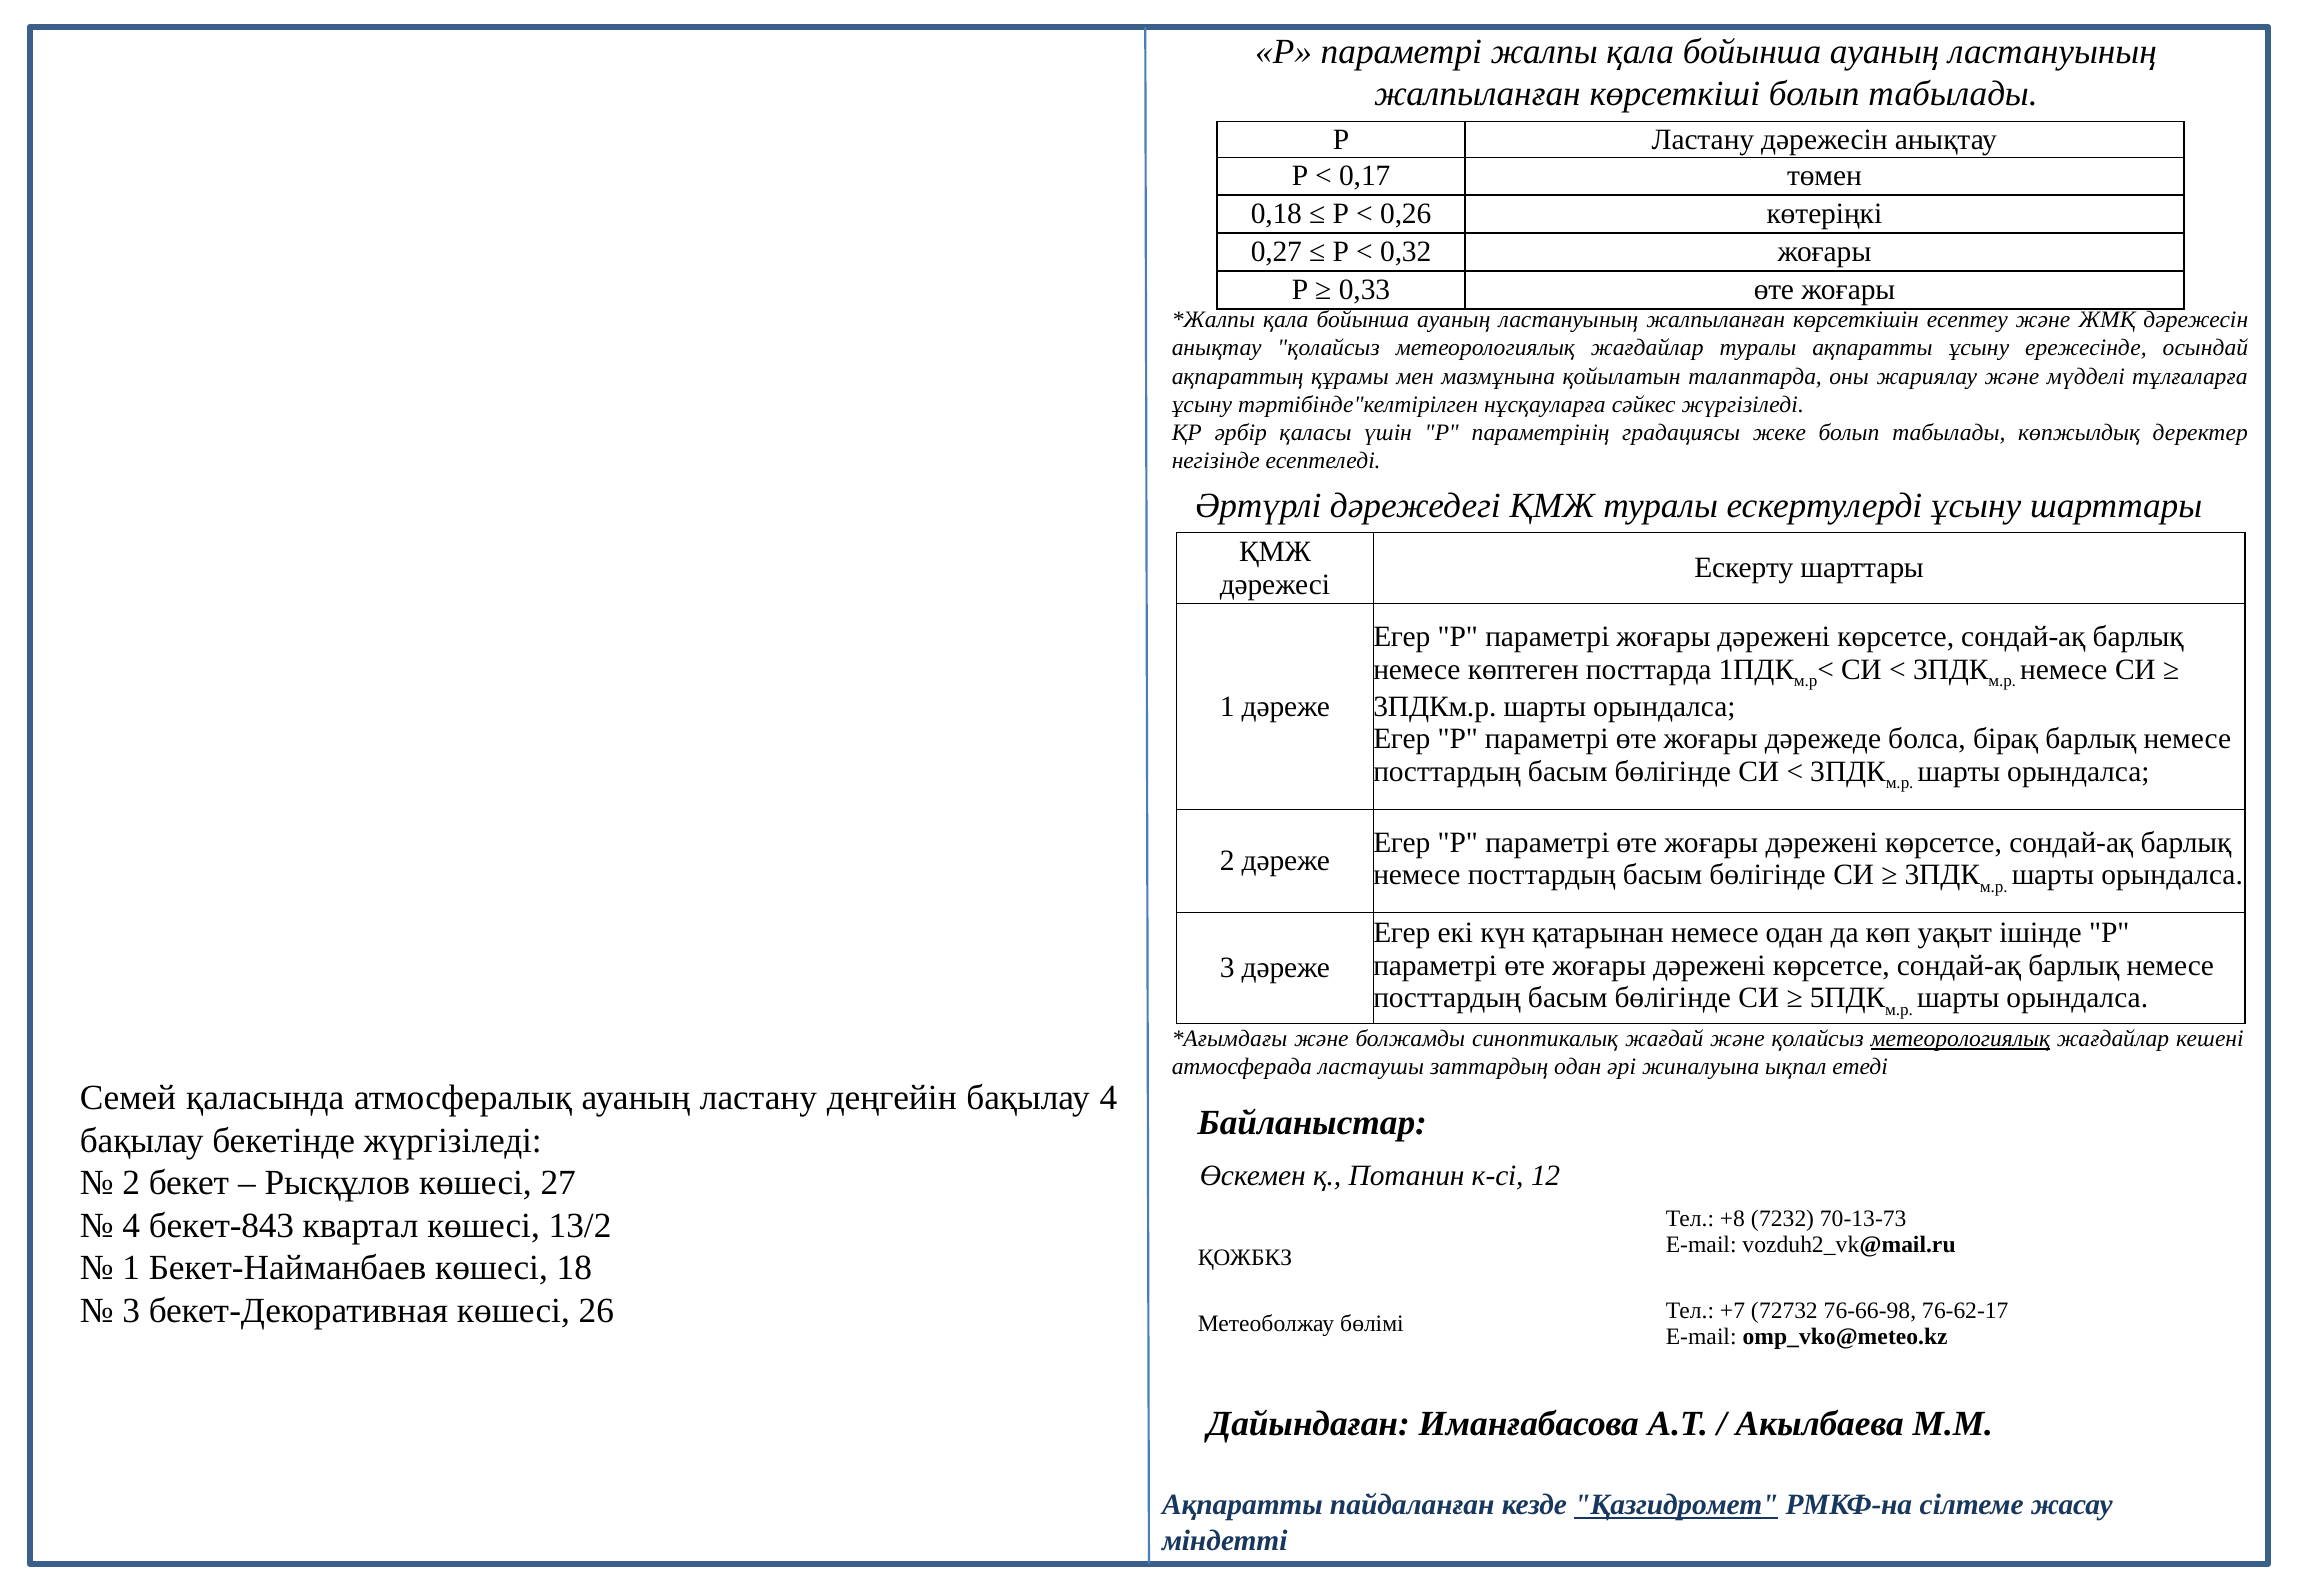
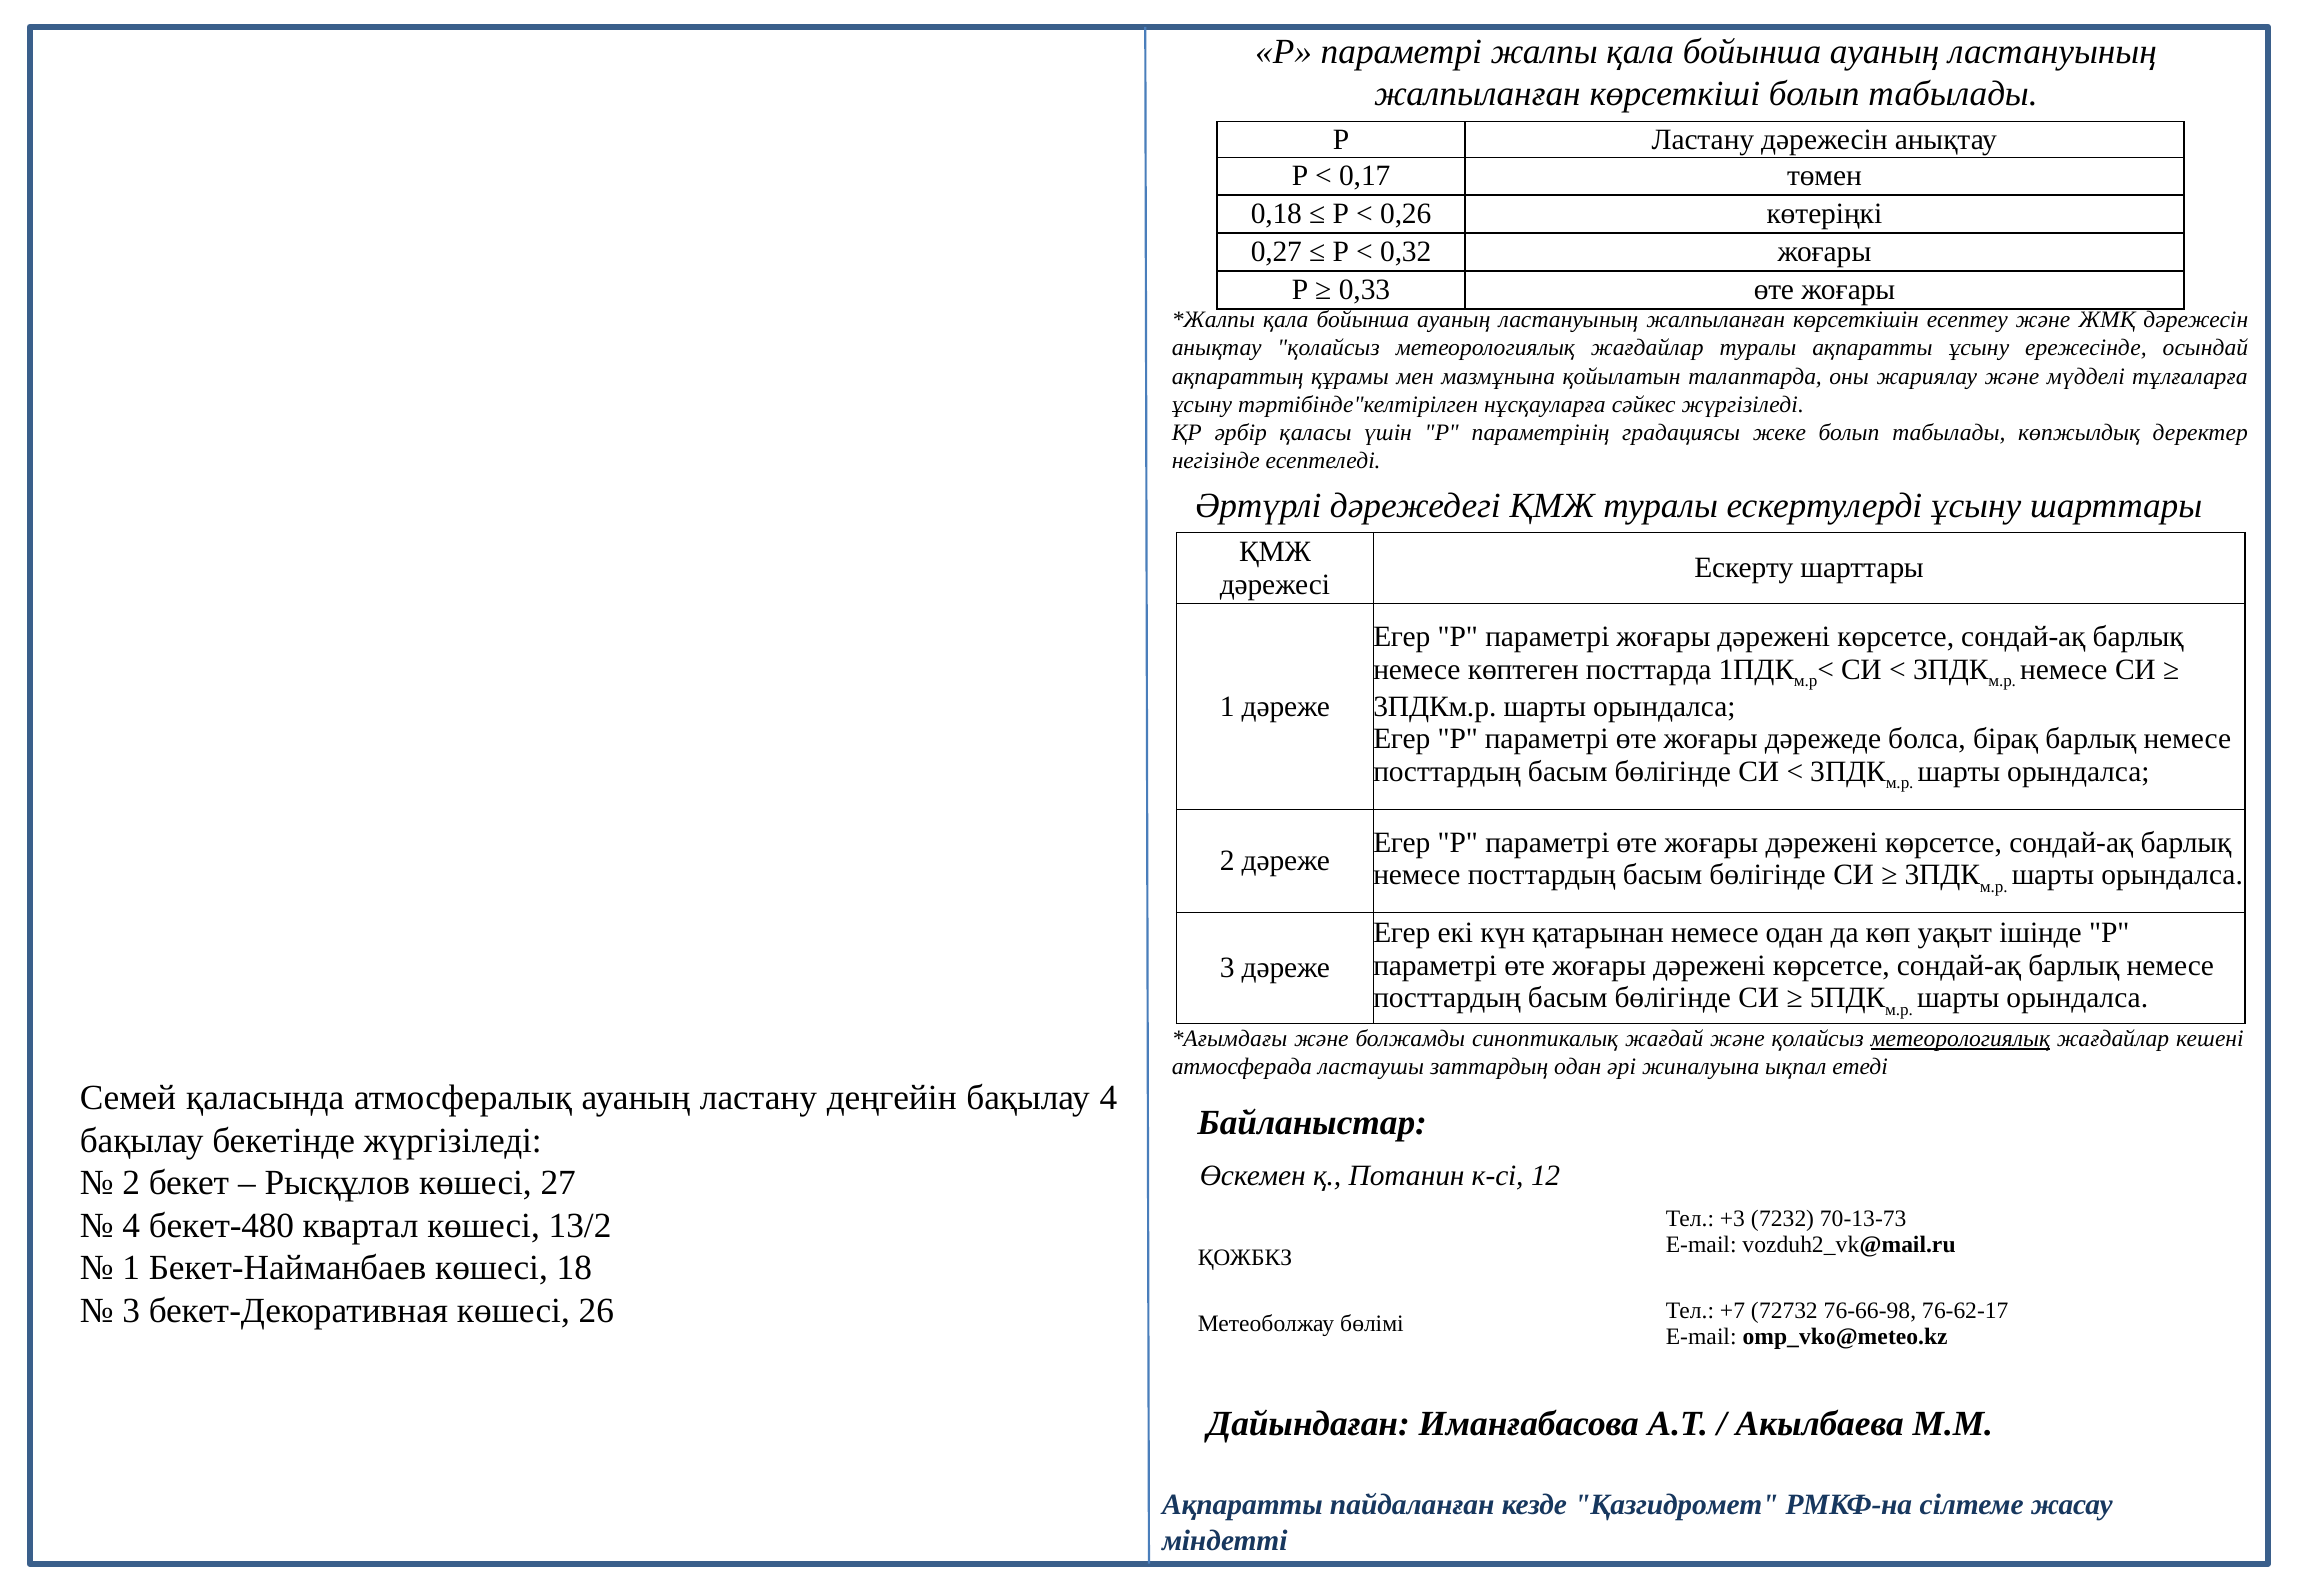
+8: +8 -> +3 (1732, 1219)
бекет-843: бекет-843 -> бекет-480 (221, 1225)
Қазгидромет underline: present -> none (1676, 1505)
